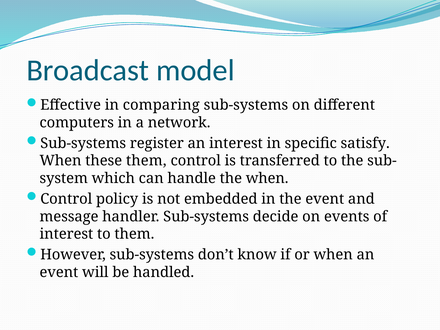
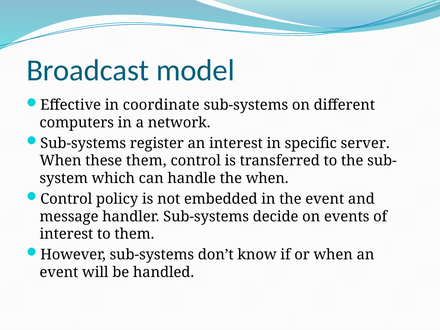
comparing: comparing -> coordinate (161, 105)
satisfy: satisfy -> server (365, 143)
